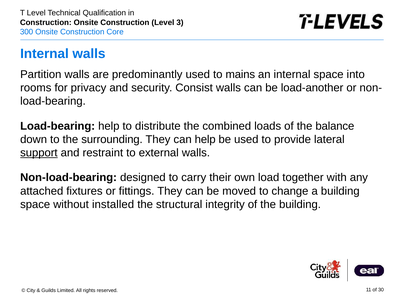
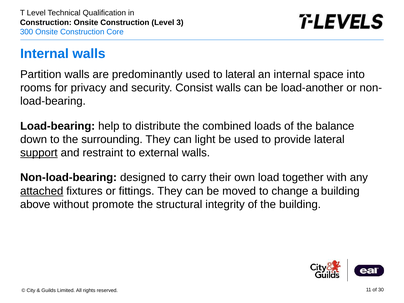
to mains: mains -> lateral (240, 74)
can help: help -> light (205, 139)
attached underline: none -> present (42, 191)
space: space -> above (35, 205)
installed: installed -> promote (113, 205)
